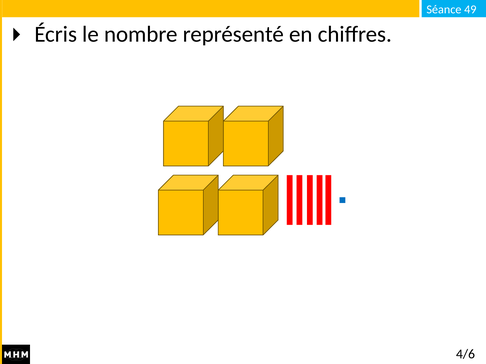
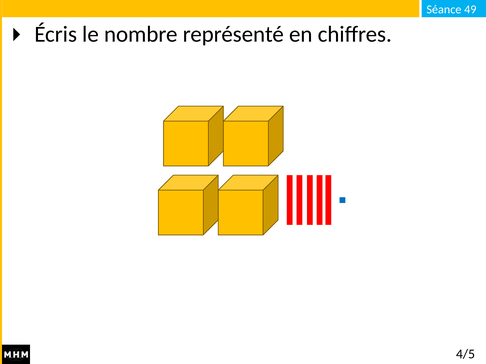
4/6: 4/6 -> 4/5 (466, 355)
